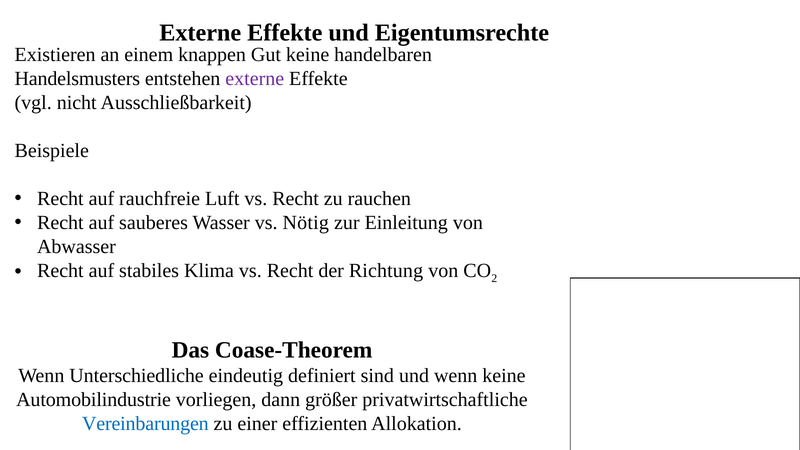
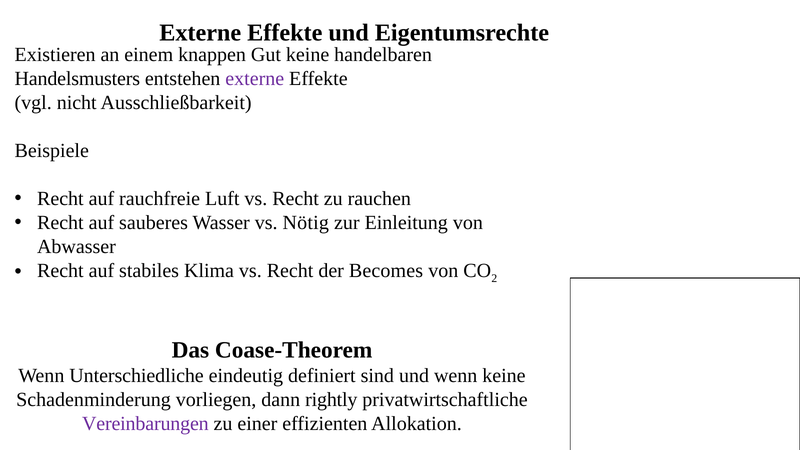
Richtung: Richtung -> Becomes (386, 271)
Automobilindustrie: Automobilindustrie -> Schadenminderung (93, 400)
größer: größer -> rightly (331, 400)
Vereinbarungen colour: blue -> purple (145, 424)
